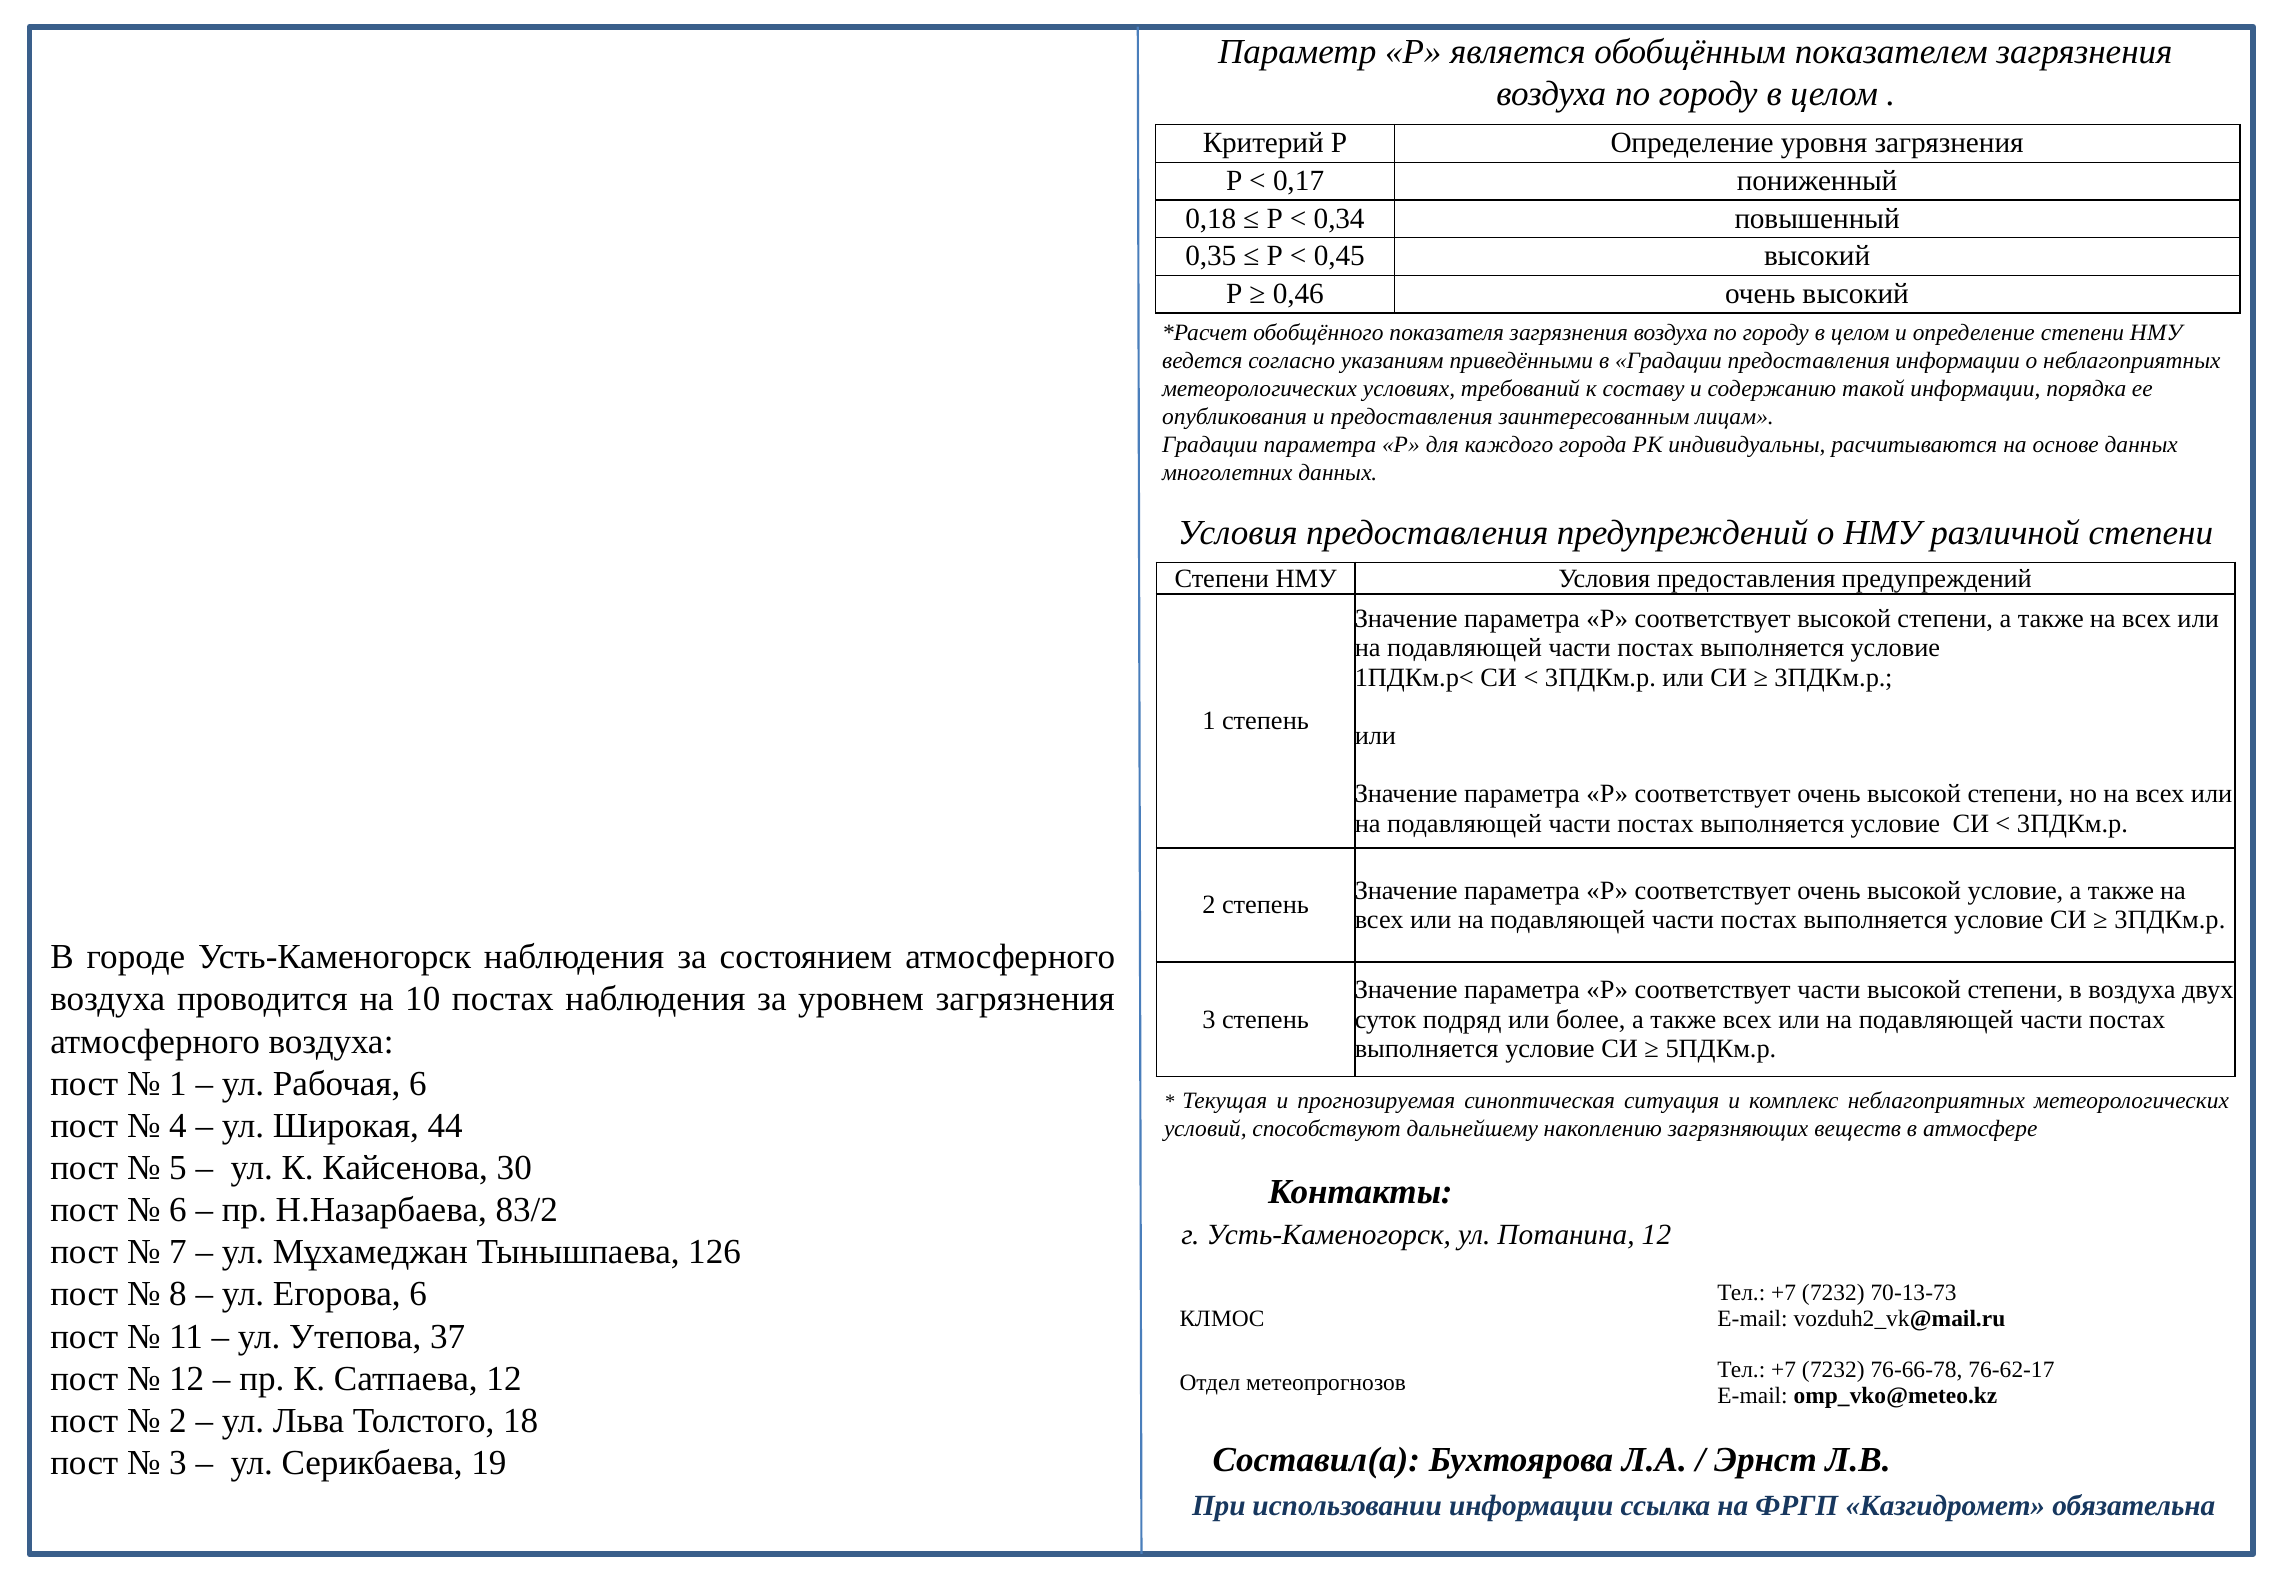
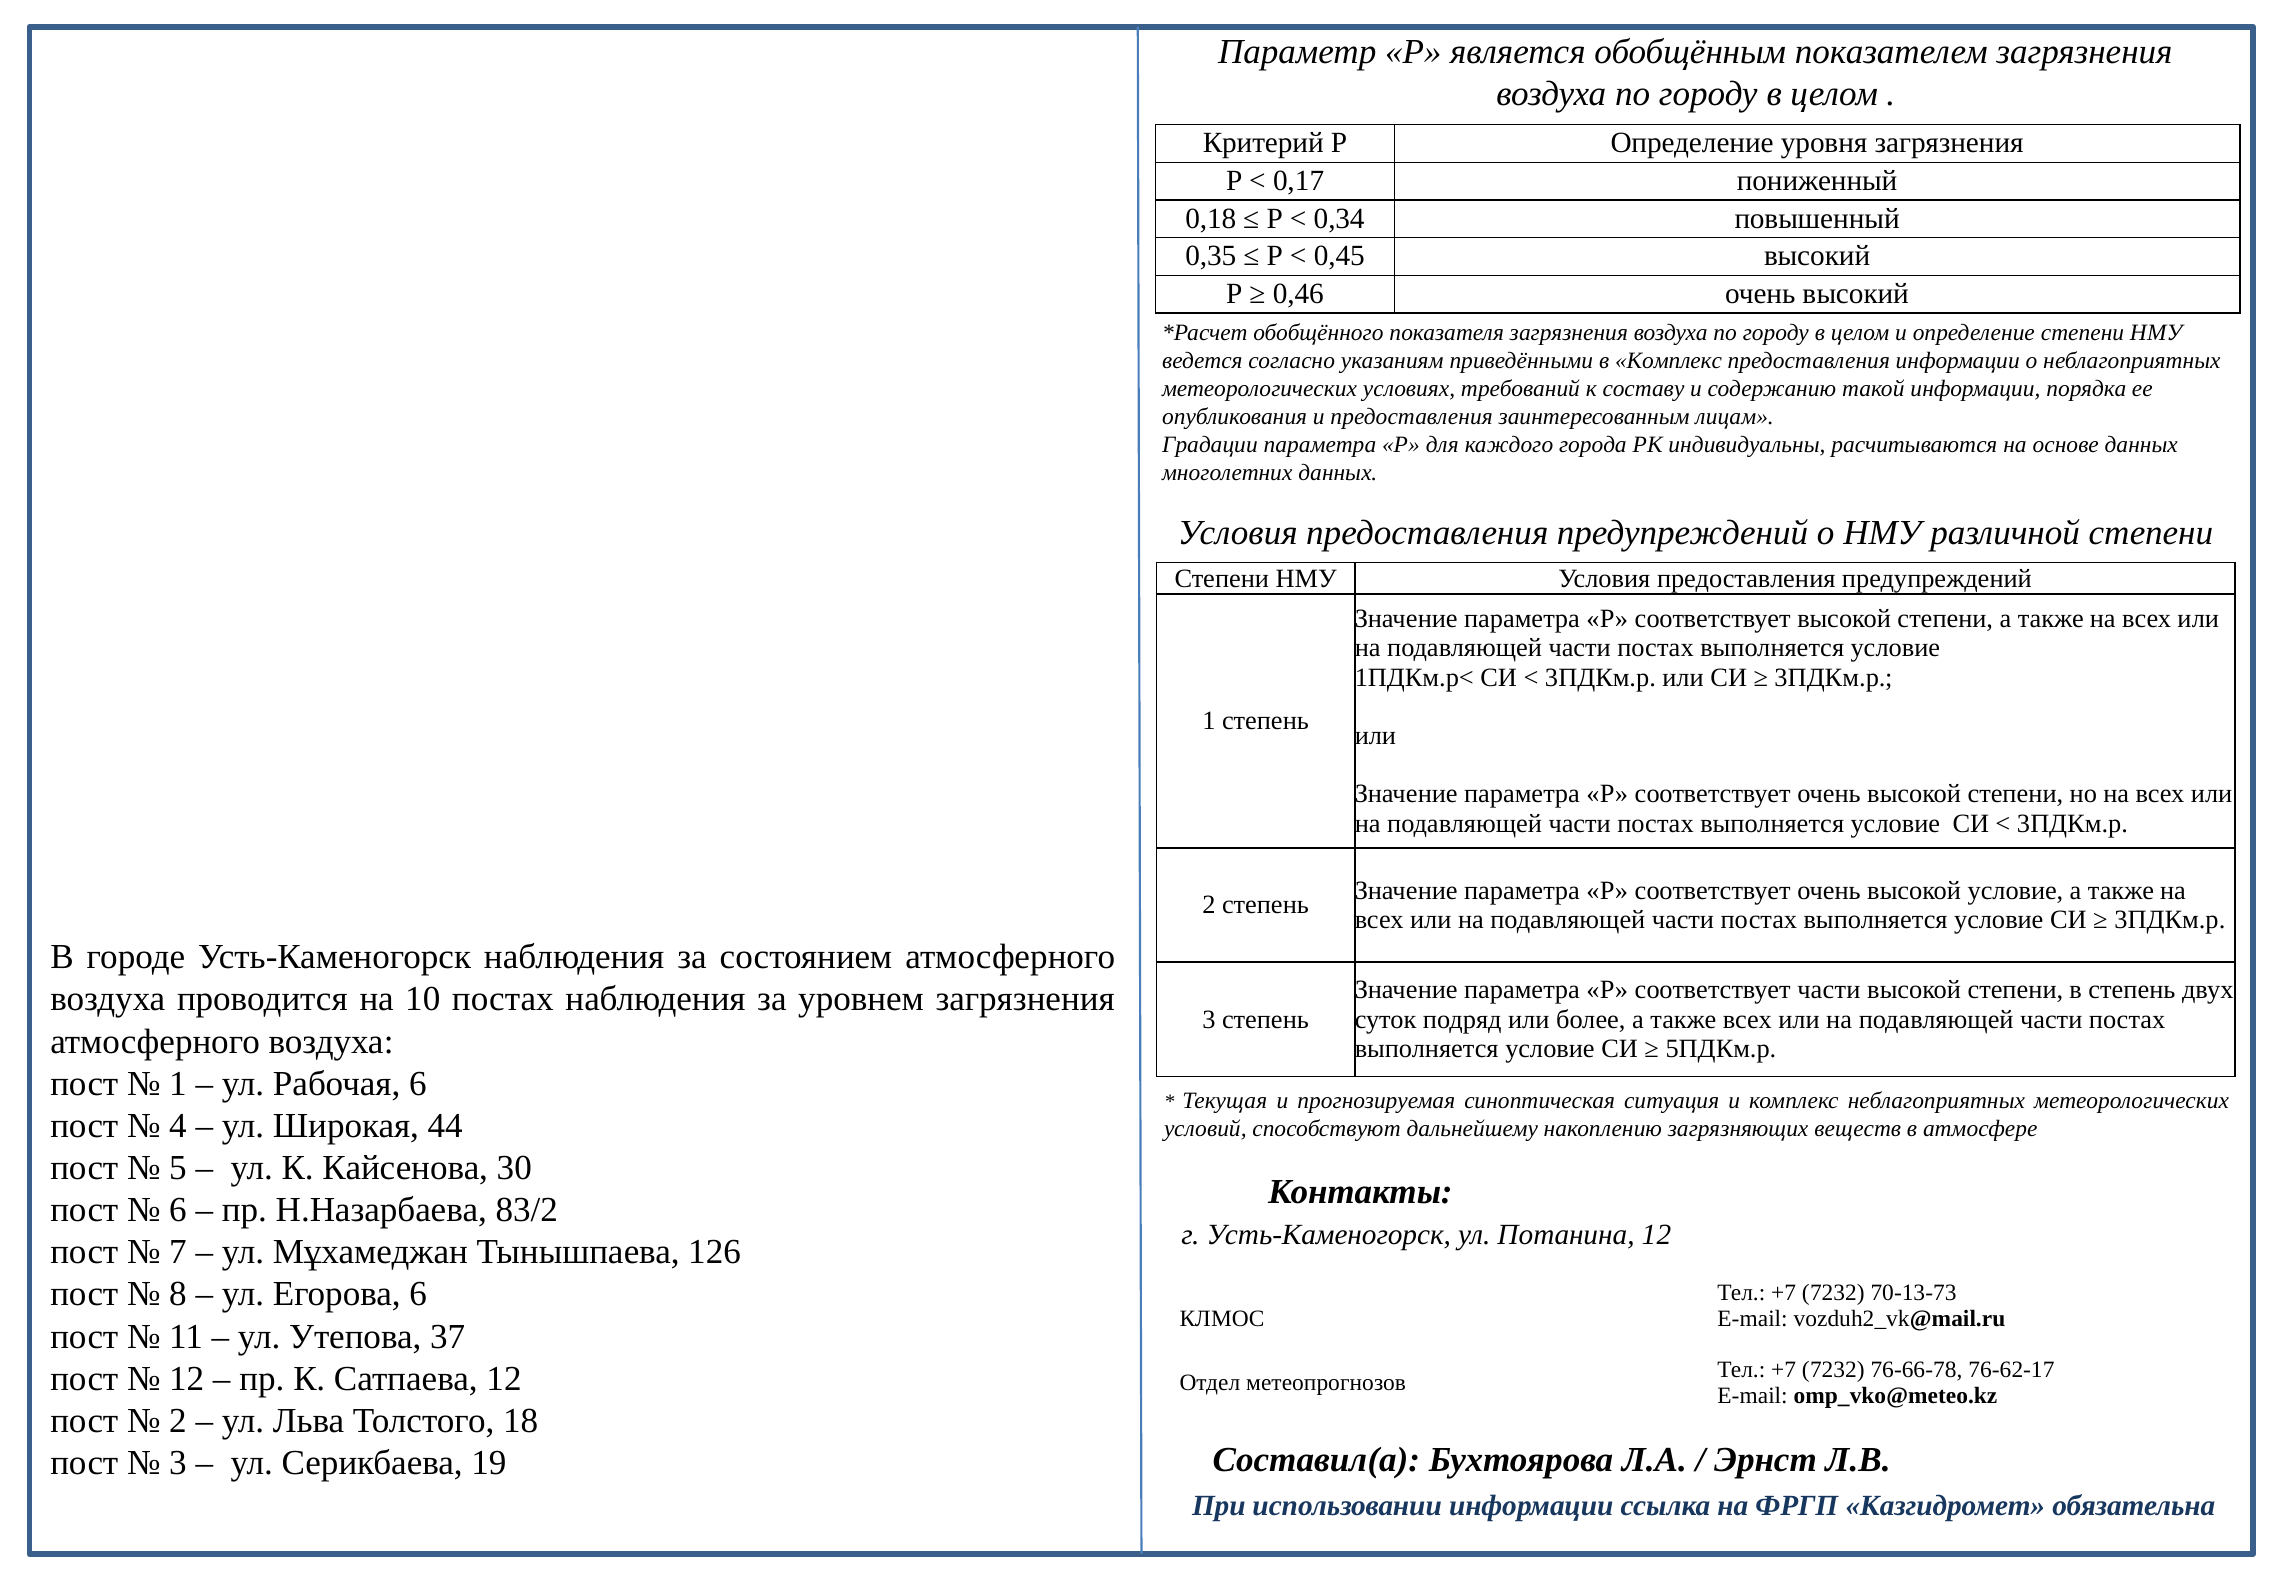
в Градации: Градации -> Комплекс (1669, 361)
в воздуха: воздуха -> степень (2132, 990)
